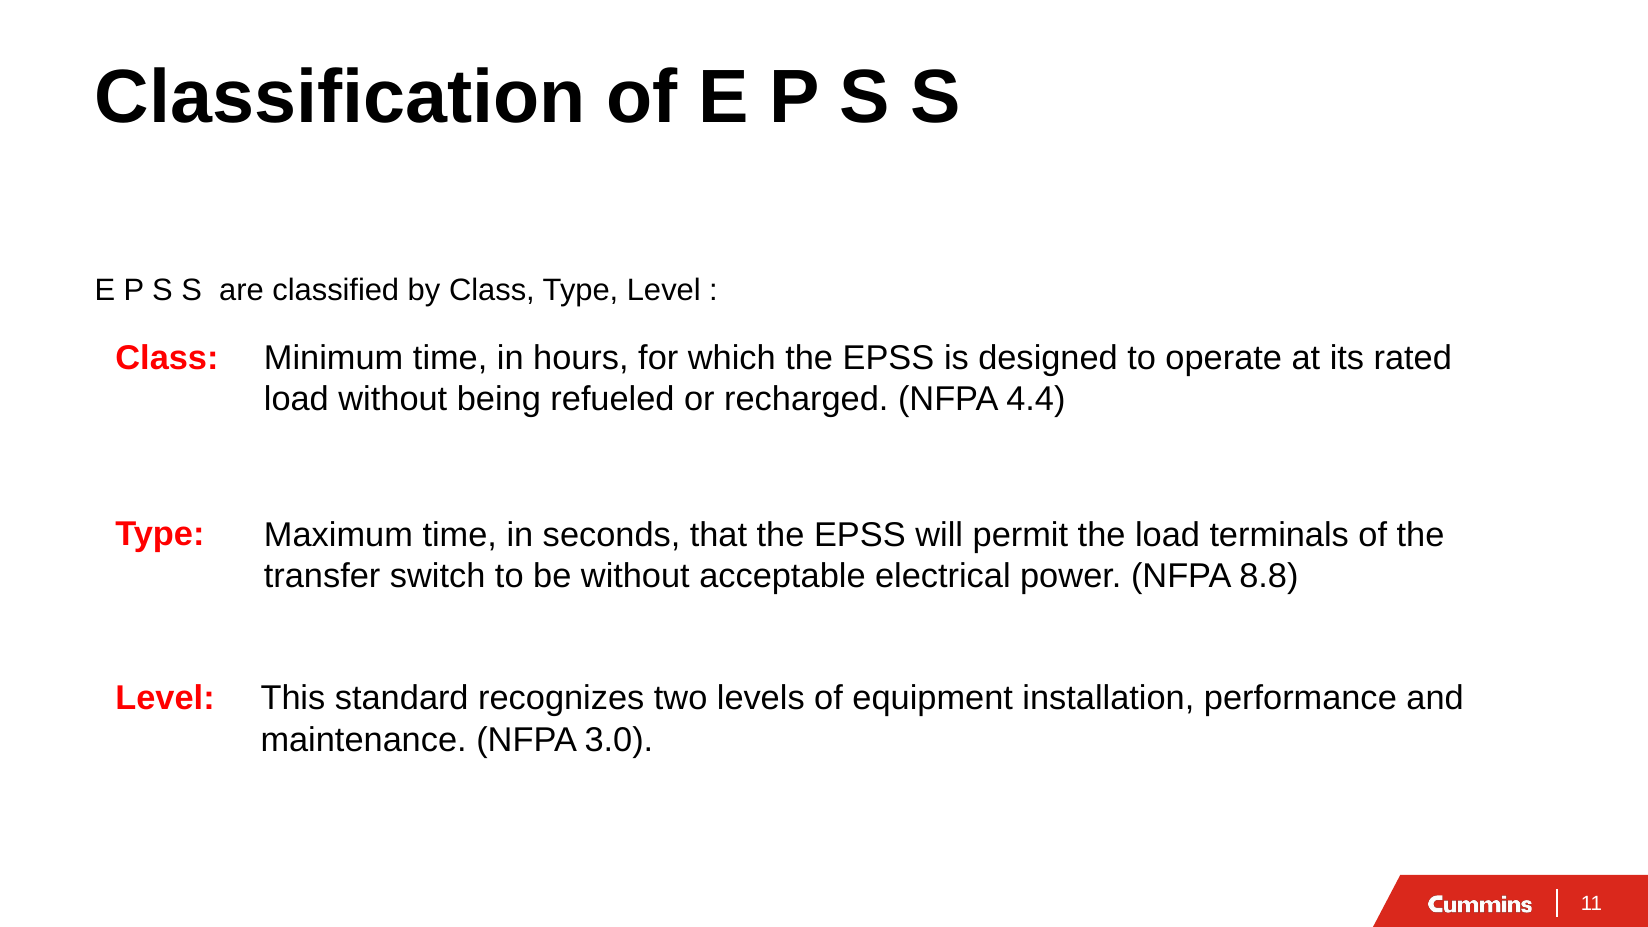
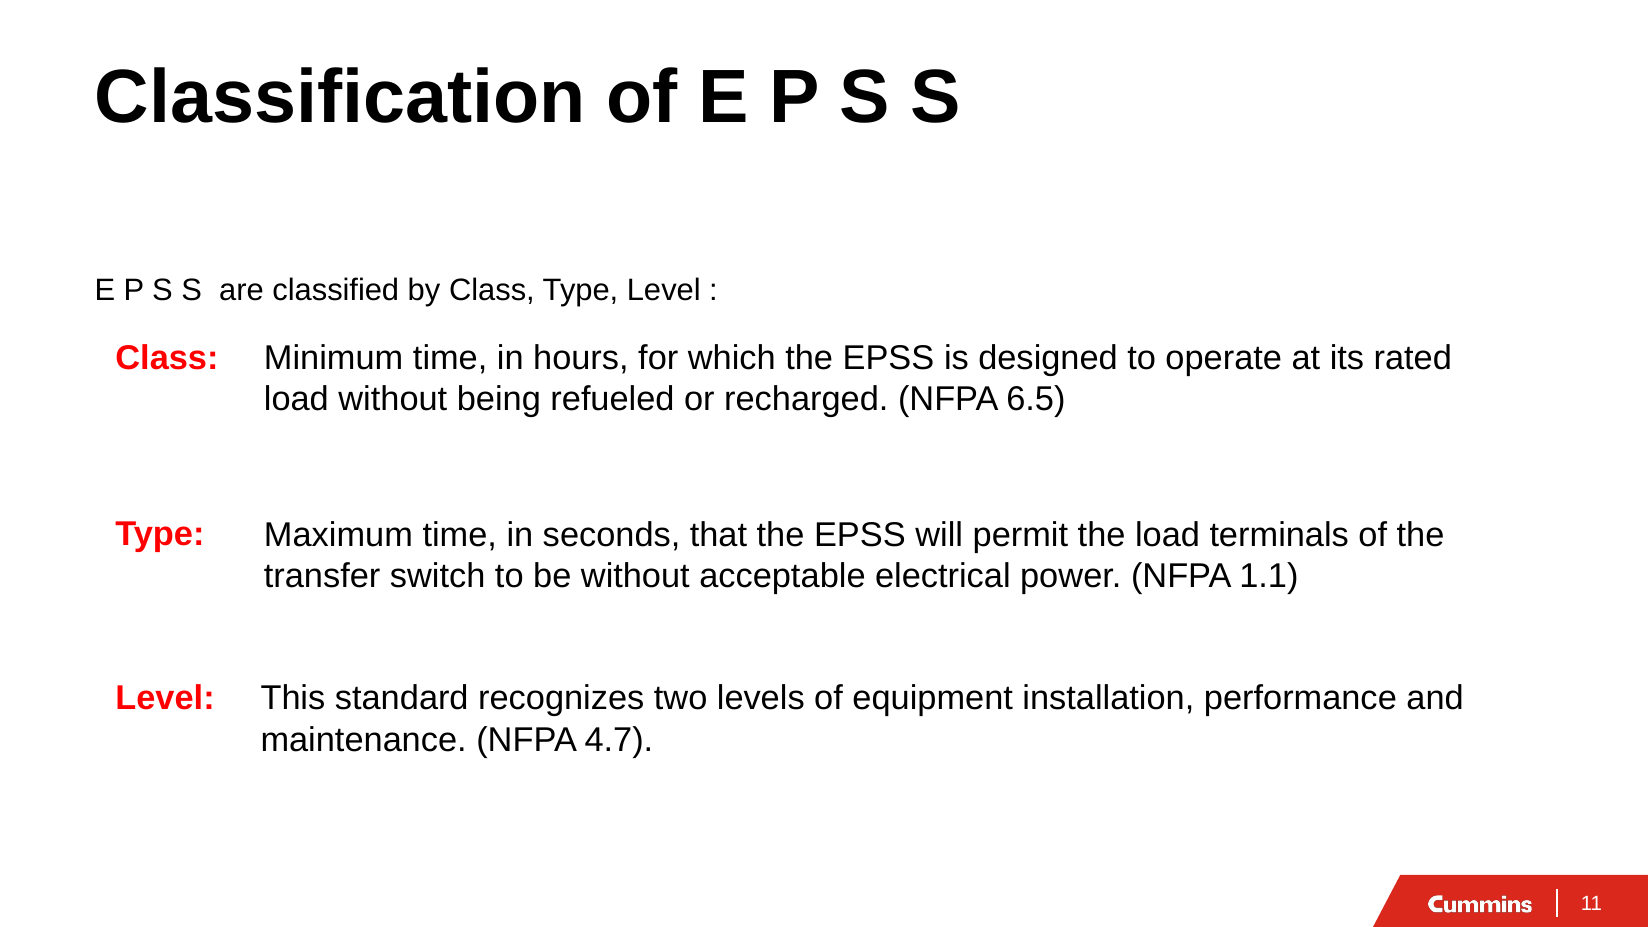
4.4: 4.4 -> 6.5 (1036, 399)
8.8: 8.8 -> 1.1 (1269, 576)
3.0: 3.0 -> 4.7 (619, 740)
